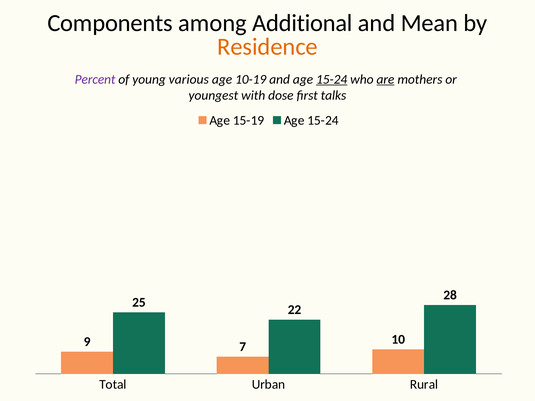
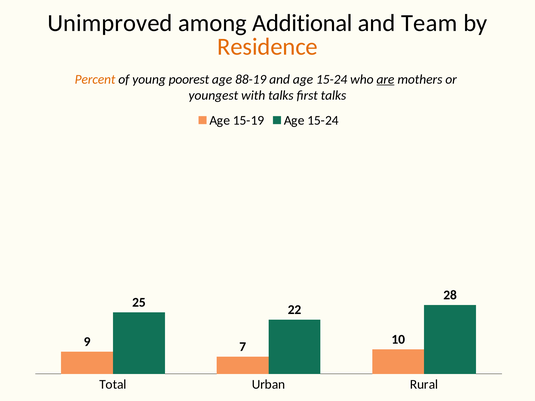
Components: Components -> Unimproved (110, 23)
Mean: Mean -> Team (429, 23)
Percent colour: purple -> orange (95, 79)
various: various -> poorest (189, 79)
10-19: 10-19 -> 88-19 (251, 79)
15-24 underline: present -> none (332, 79)
with dose: dose -> talks (281, 95)
